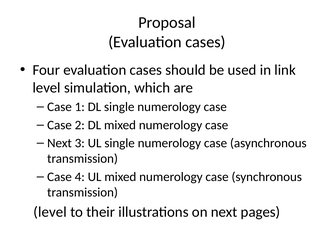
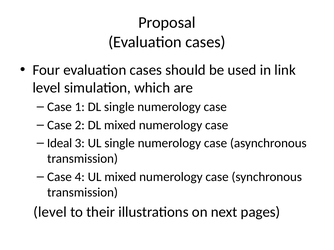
Next: Next -> Ideal (60, 143)
